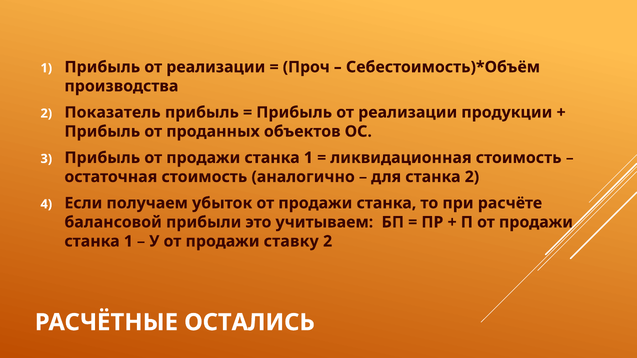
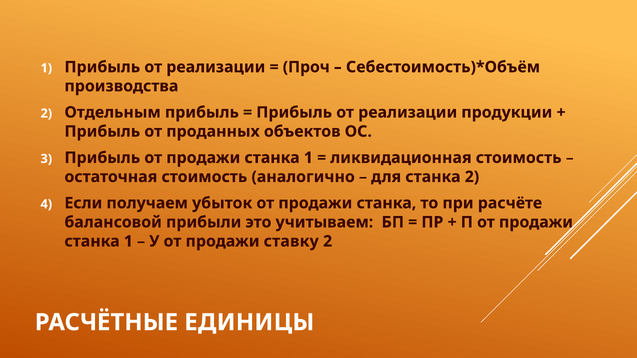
Показатель: Показатель -> Отдельным (113, 112)
ОСТАЛИСЬ: ОСТАЛИСЬ -> ЕДИНИЦЫ (249, 323)
